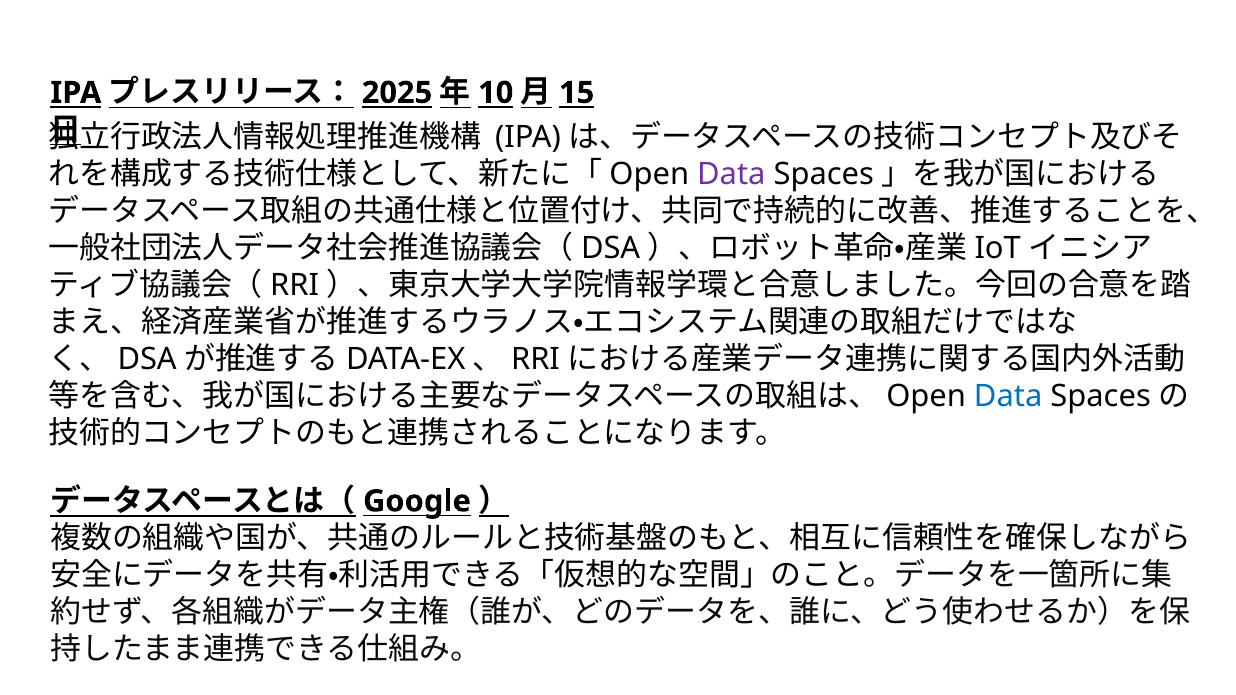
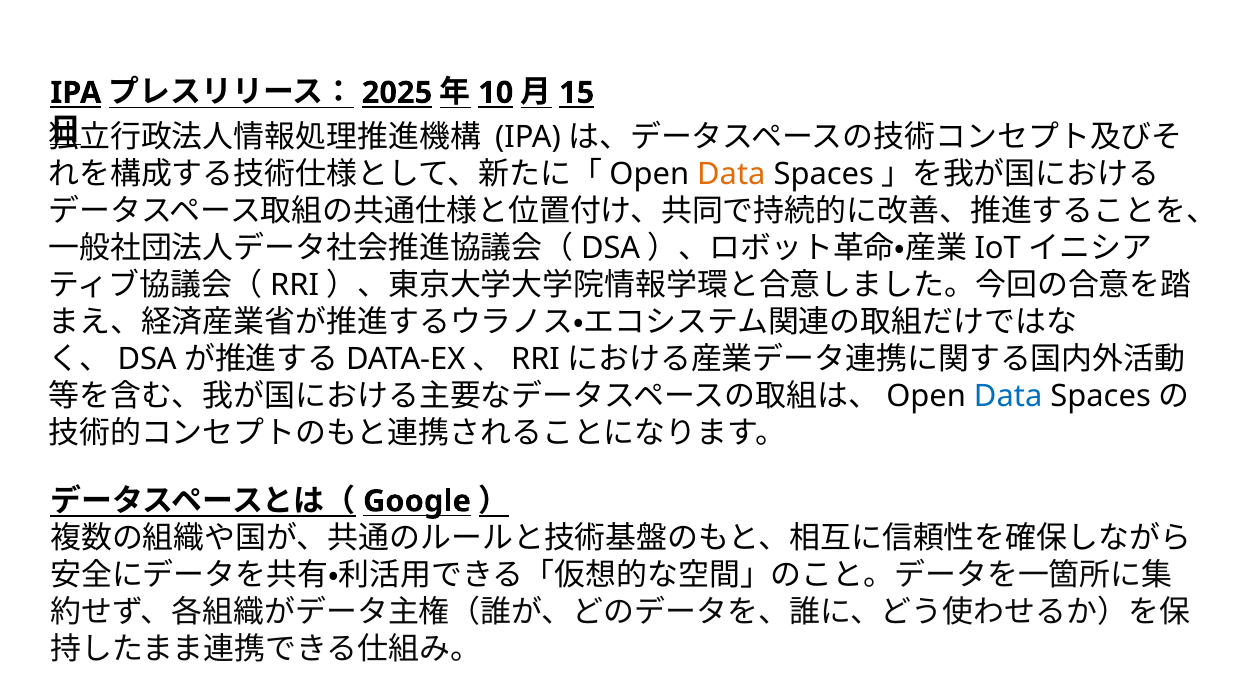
Data colour: purple -> orange (731, 174)
